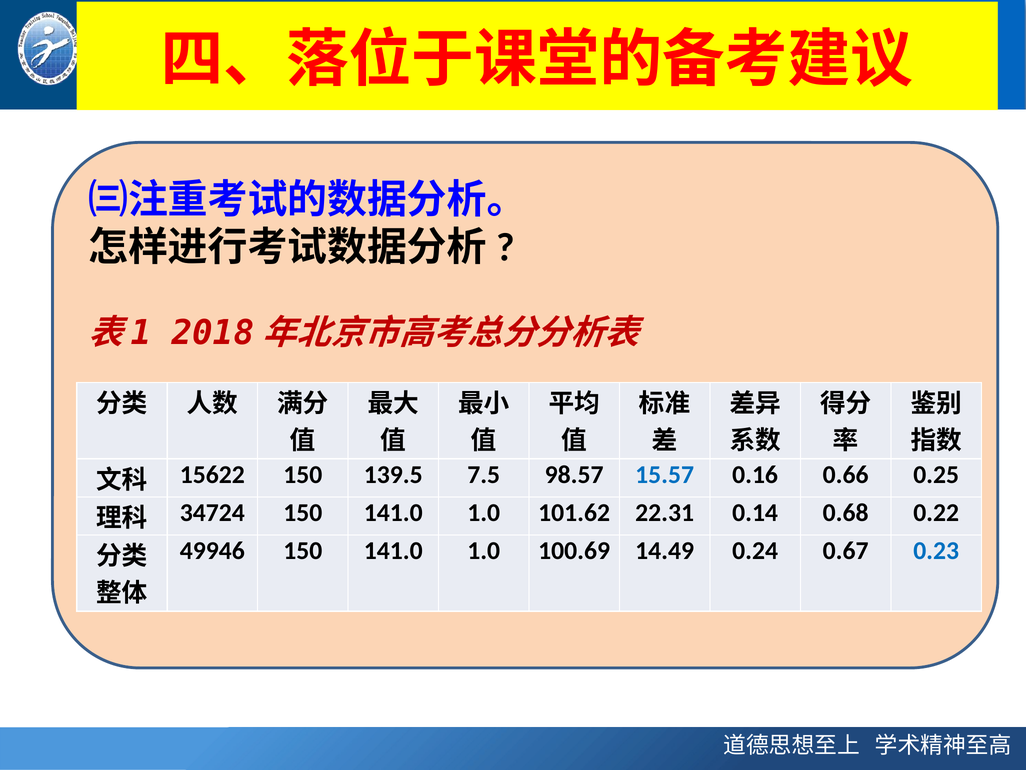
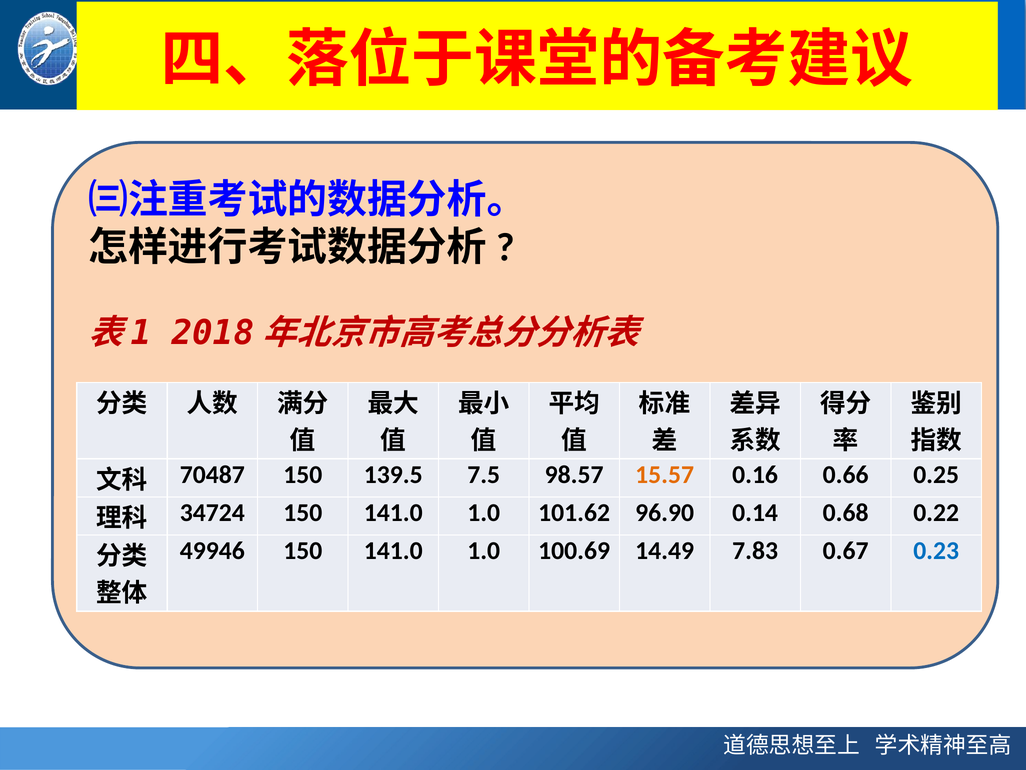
15622: 15622 -> 70487 (212, 474)
15.57 colour: blue -> orange (665, 474)
22.31: 22.31 -> 96.90 (665, 513)
0.24: 0.24 -> 7.83 (755, 551)
